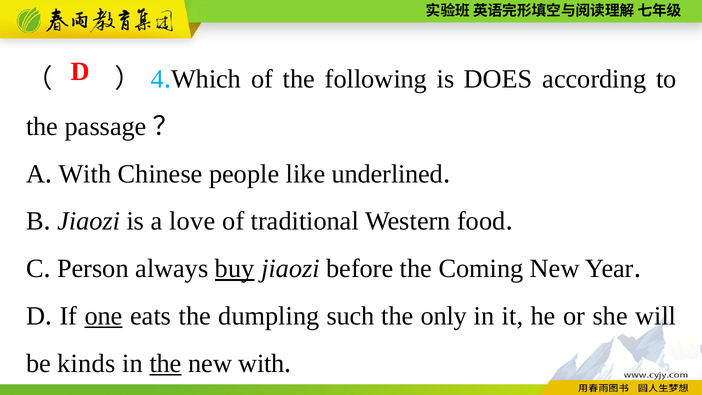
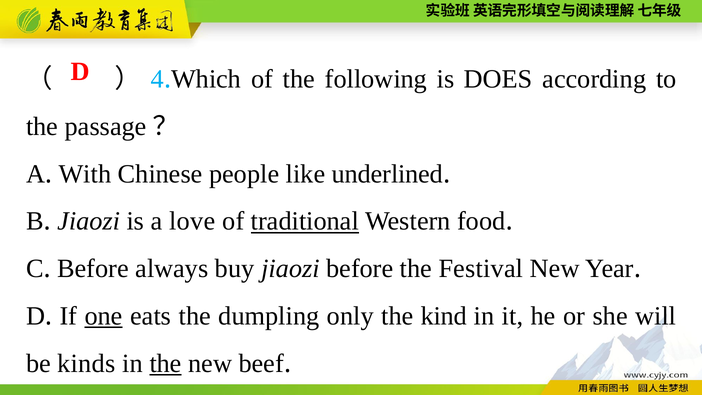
traditional underline: none -> present (305, 221)
Person: Person -> Before (93, 269)
buy underline: present -> none (235, 269)
Coming: Coming -> Festival (481, 269)
such: such -> only (350, 316)
only: only -> kind (444, 316)
new with: with -> beef (261, 363)
